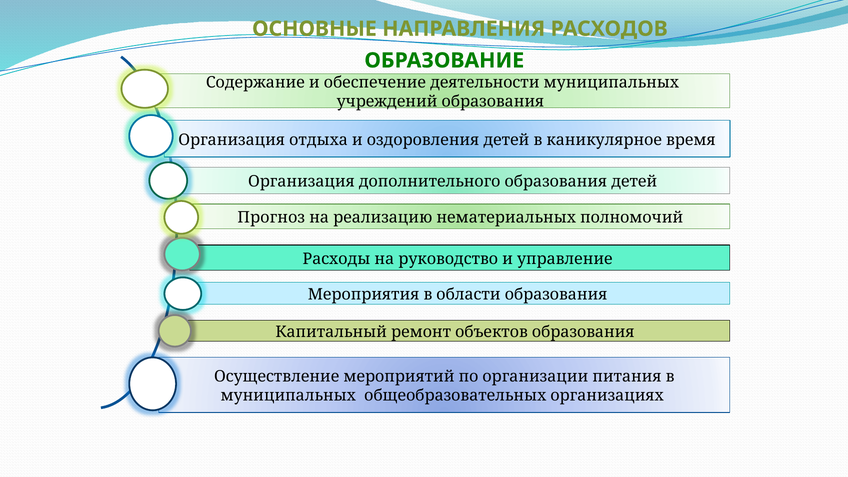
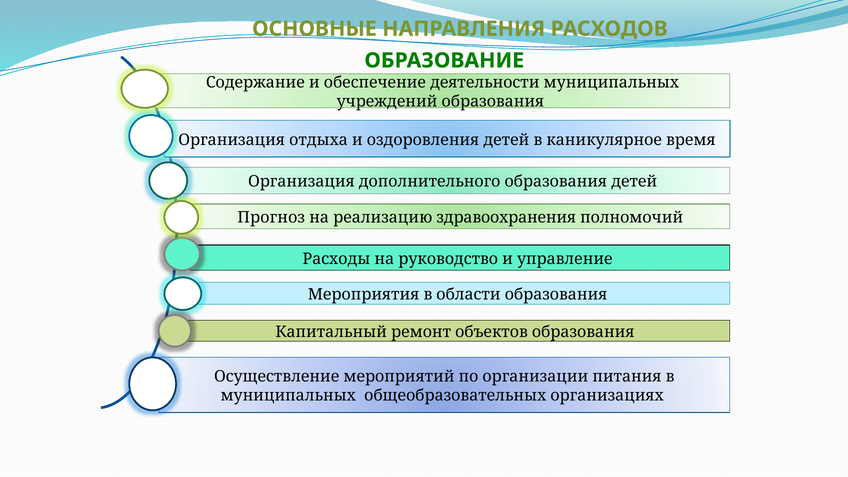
нематериальных: нематериальных -> здравоохранения (506, 218)
